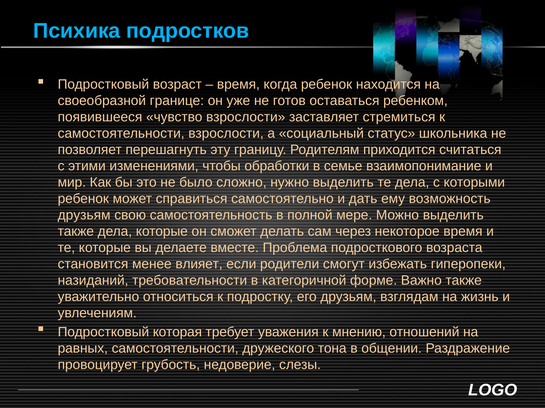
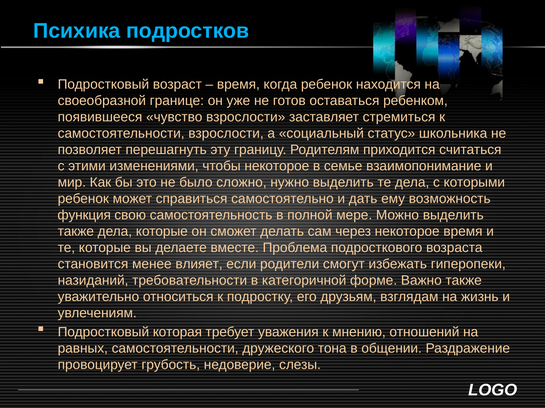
чтобы обработки: обработки -> некоторое (277, 166)
друзьям: друзьям -> функция (84, 215)
